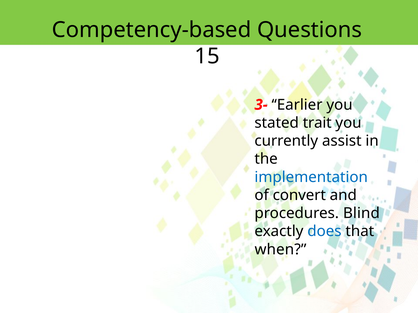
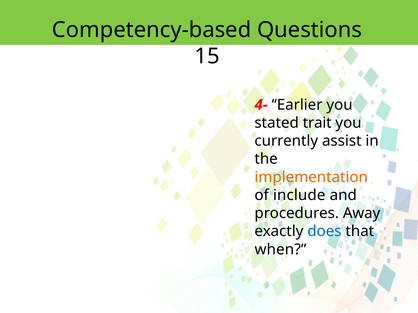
3-: 3- -> 4- (261, 105)
implementation colour: blue -> orange (311, 177)
convert: convert -> include (299, 195)
Blind: Blind -> Away (362, 214)
